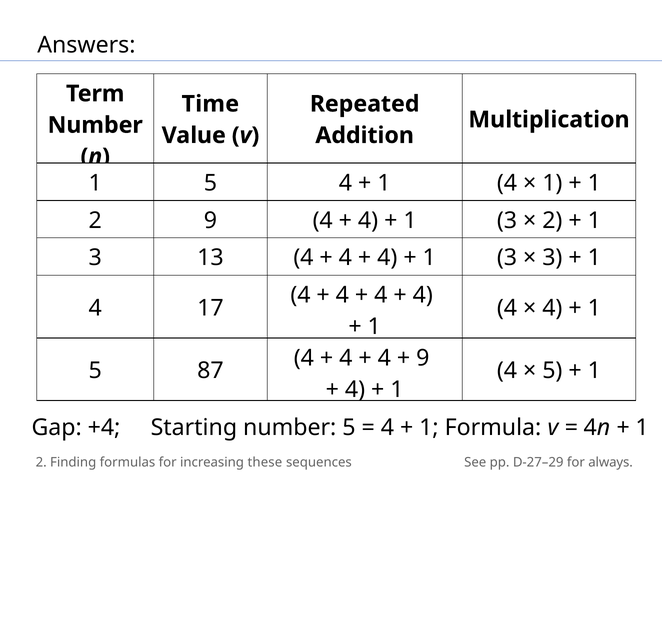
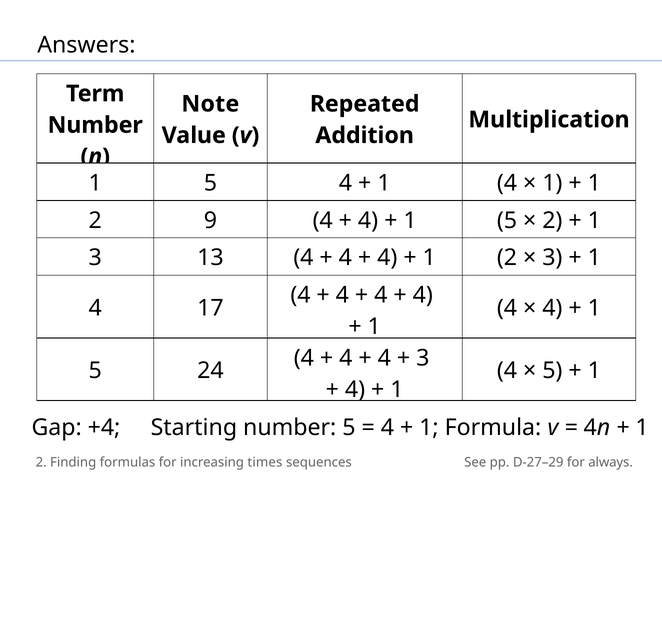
Time: Time -> Note (210, 104)
3: 3 -> 5 (507, 221)
3: 3 -> 2 (507, 258)
9: 9 -> 3 (423, 358)
87: 87 -> 24 (210, 371)
these: these -> times (265, 463)
